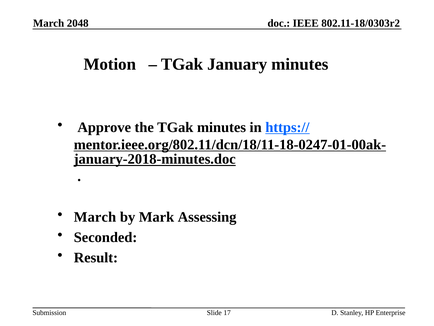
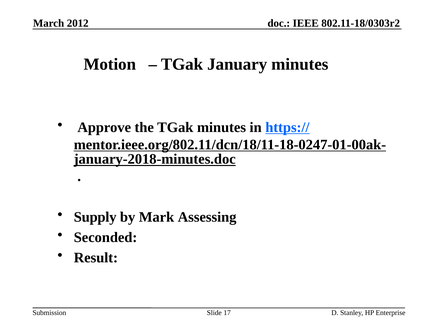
2048: 2048 -> 2012 (78, 23)
March: March -> Supply (95, 217)
